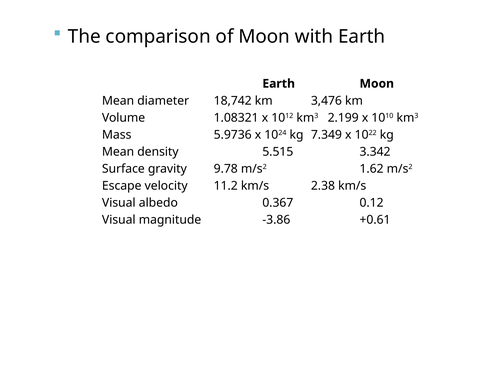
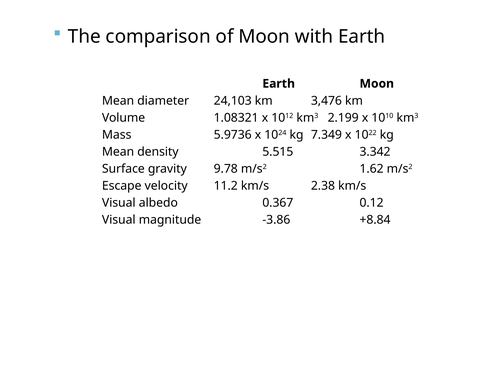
18,742: 18,742 -> 24,103 (233, 101)
+0.61: +0.61 -> +8.84 (375, 220)
